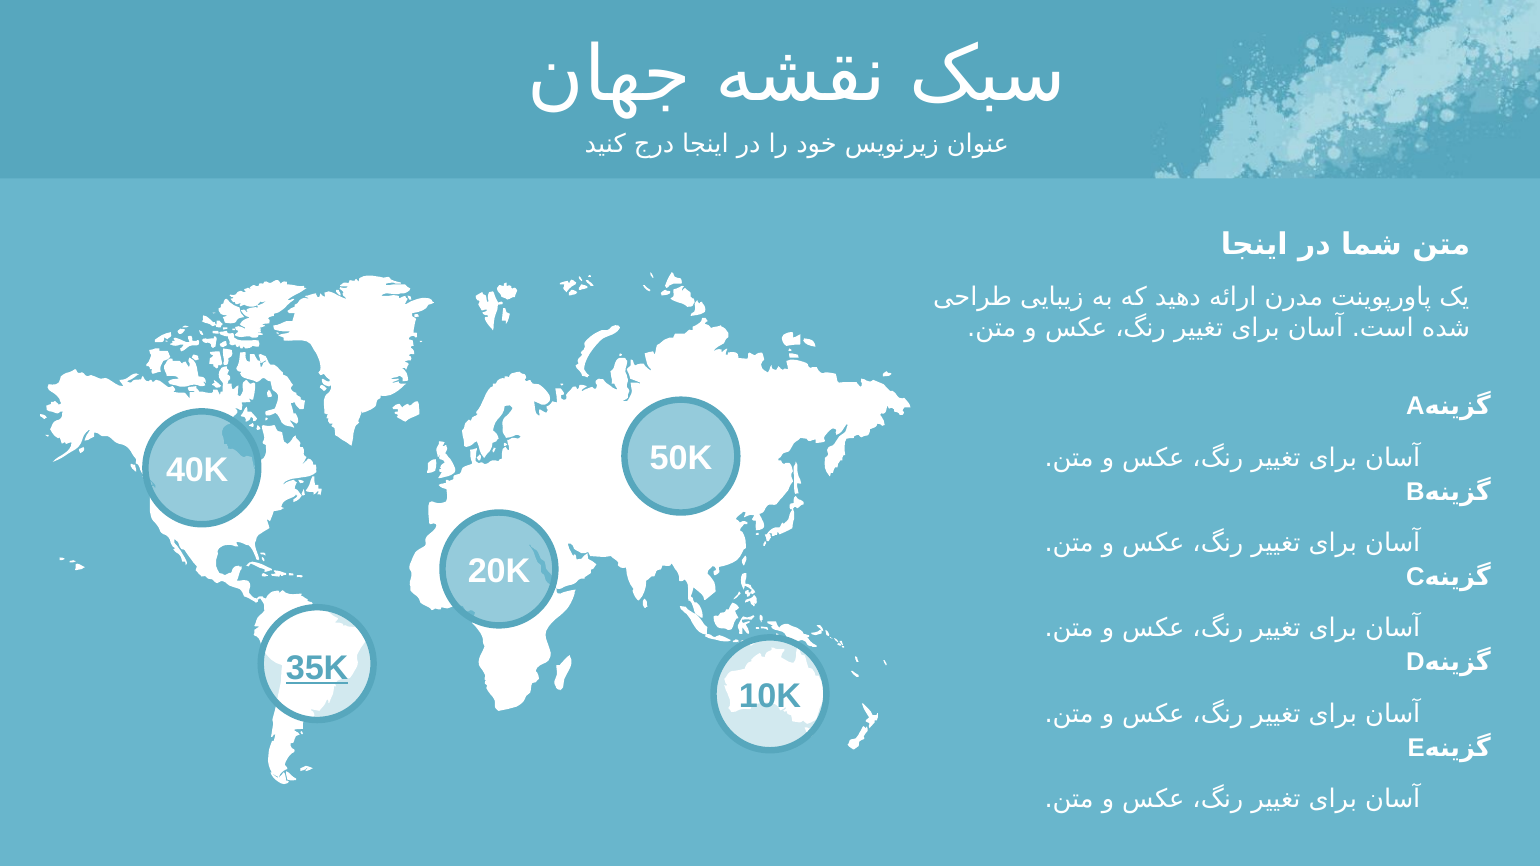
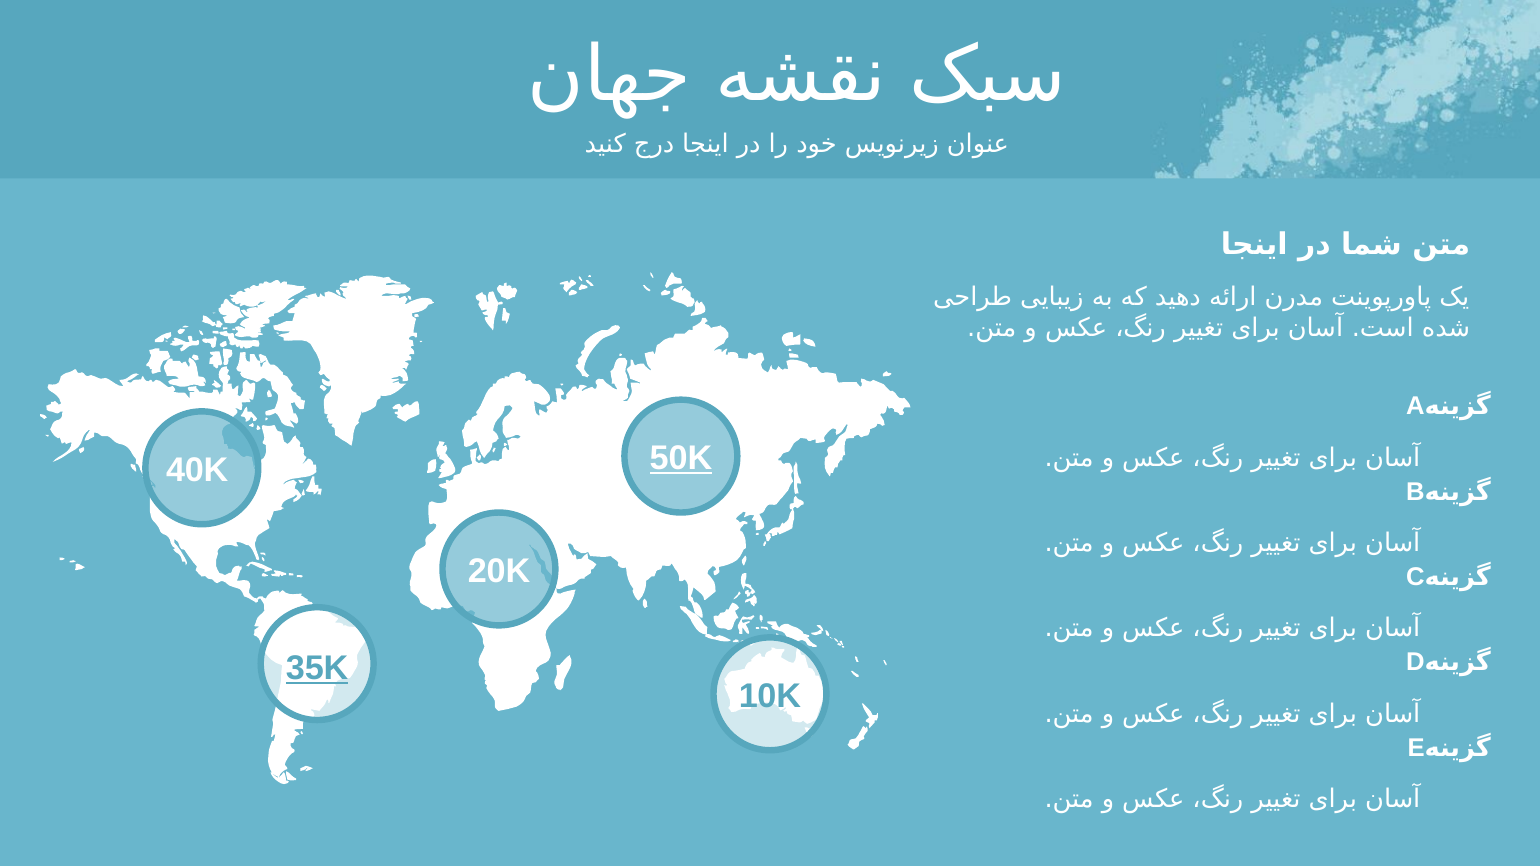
50K underline: none -> present (681, 458)
